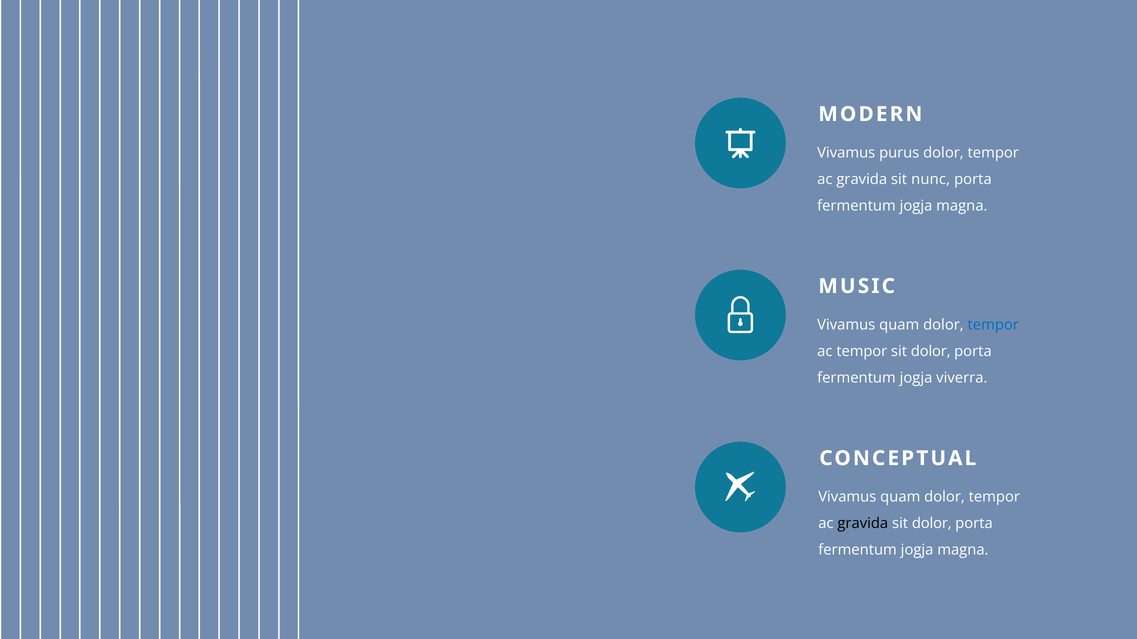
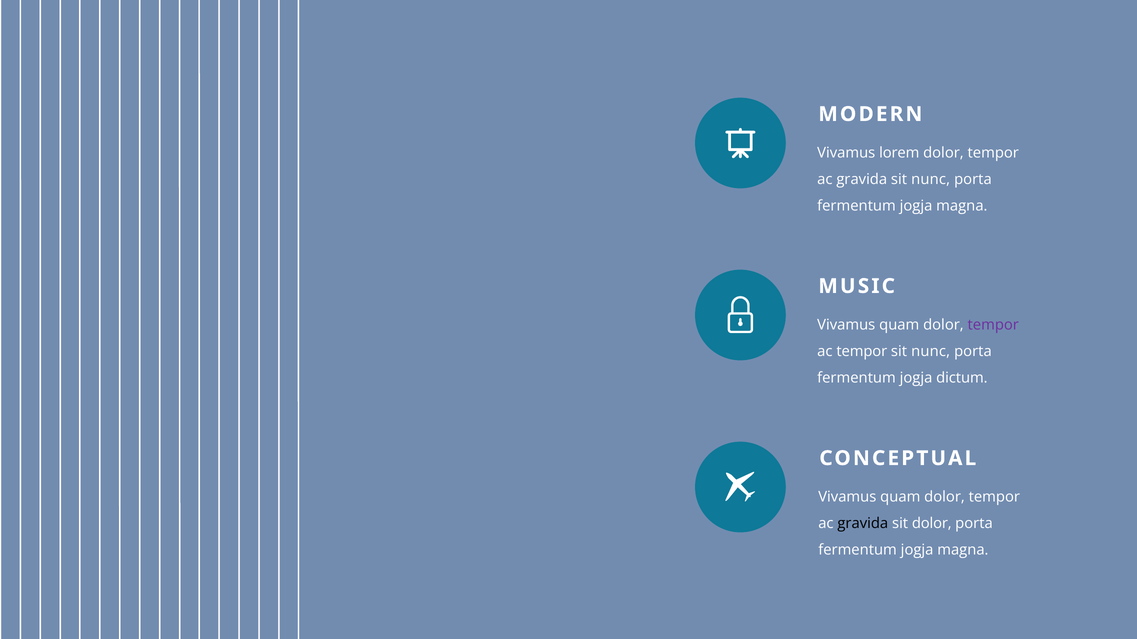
purus: purus -> lorem (899, 153)
tempor colour: blue -> purple (993, 325)
dolor: dolor -> nunc (931, 352)
viverra: viverra -> dictum (962, 378)
